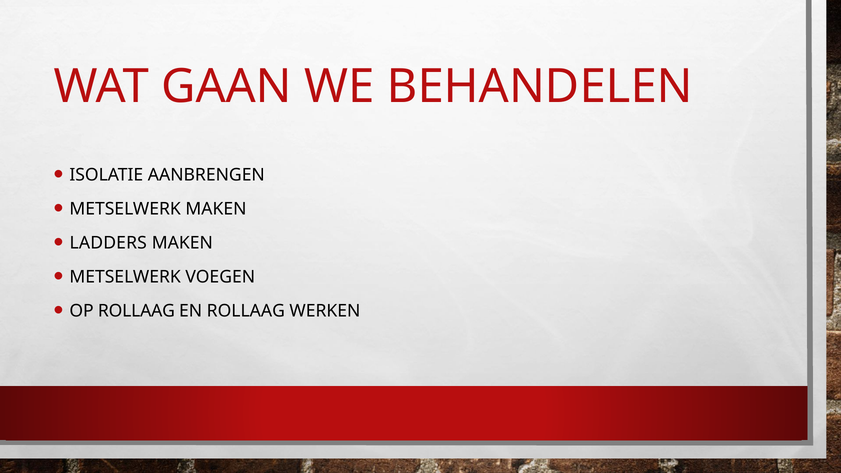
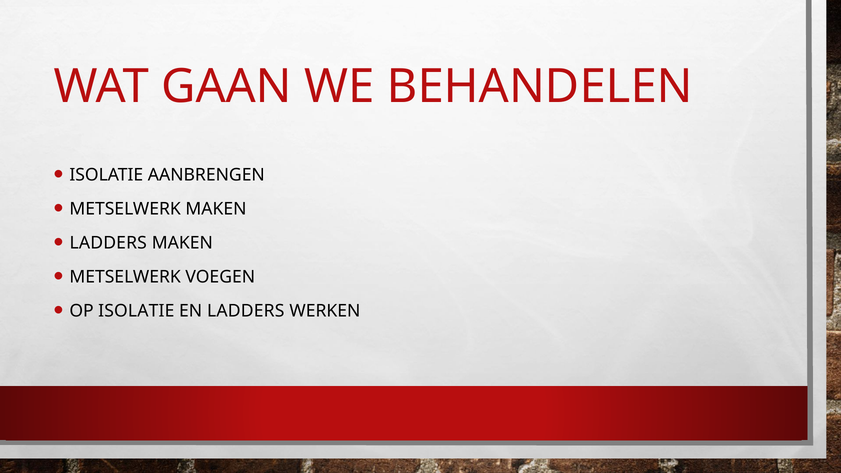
OP ROLLAAG: ROLLAAG -> ISOLATIE (136, 311)
EN ROLLAAG: ROLLAAG -> LADDERS (246, 311)
